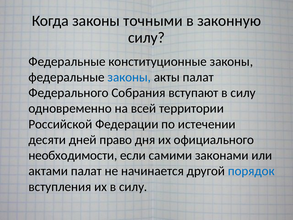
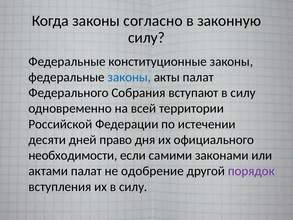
точными: точными -> согласно (153, 21)
начинается: начинается -> одобрение (152, 171)
порядок colour: blue -> purple (251, 171)
